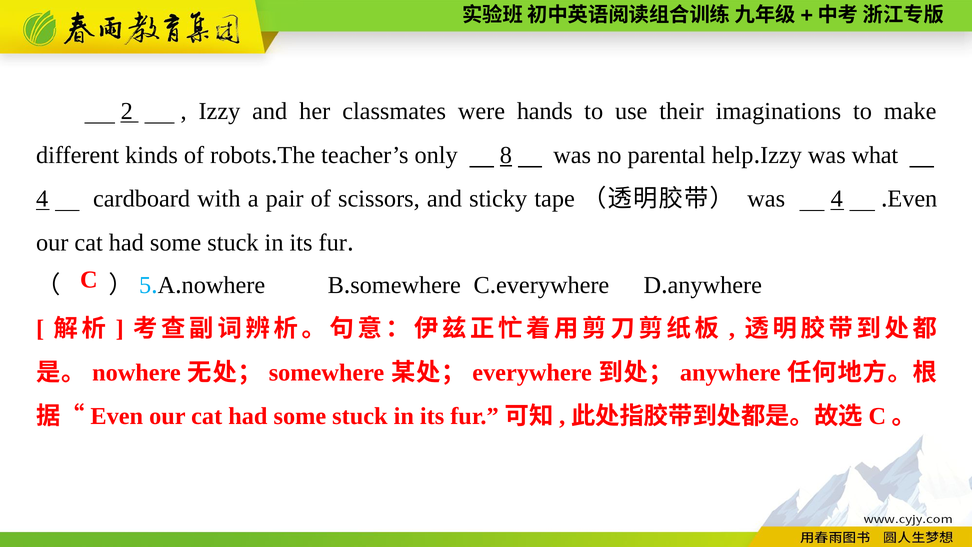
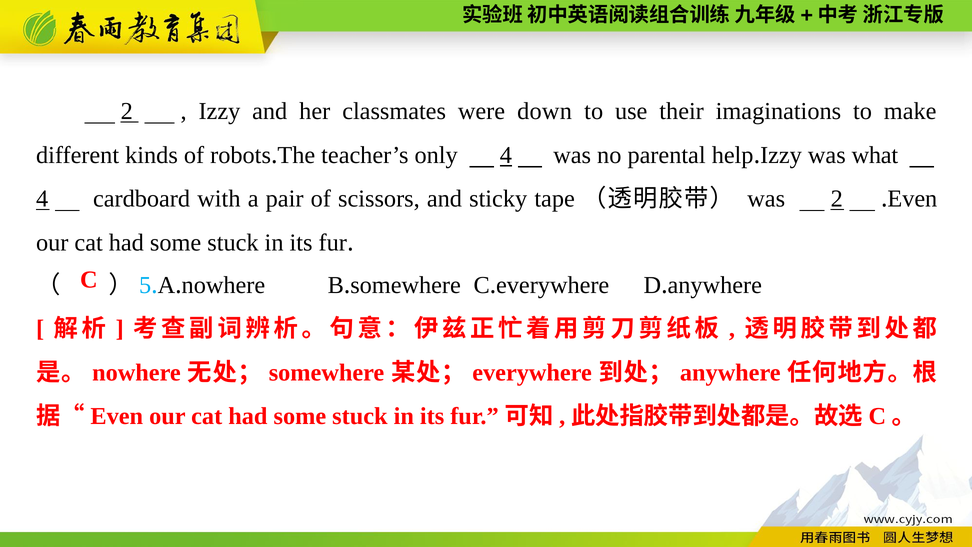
hands: hands -> down (545, 111)
only 8: 8 -> 4 (506, 155)
was 4: 4 -> 2 (837, 199)
